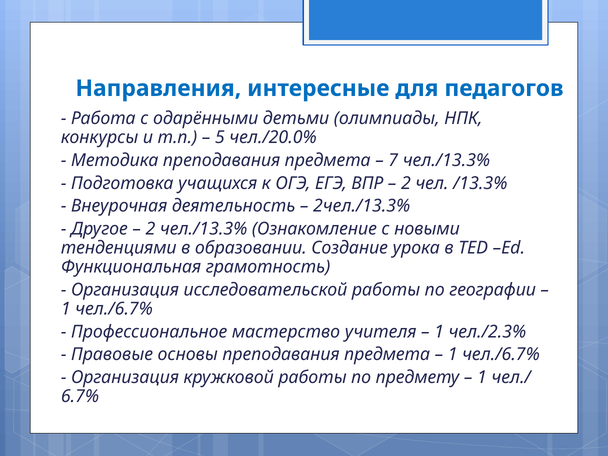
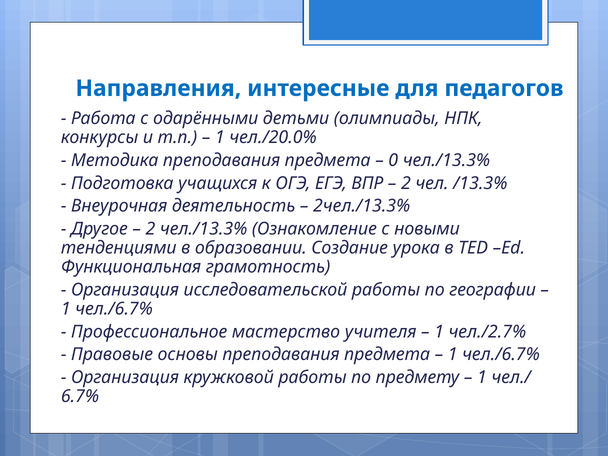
5: 5 -> 1 (220, 138)
7: 7 -> 0 (393, 160)
чел./2.3%: чел./2.3% -> чел./2.7% (487, 332)
